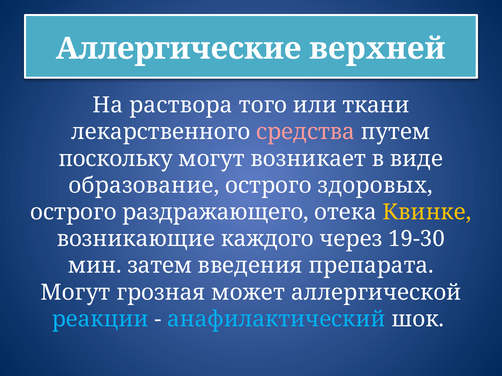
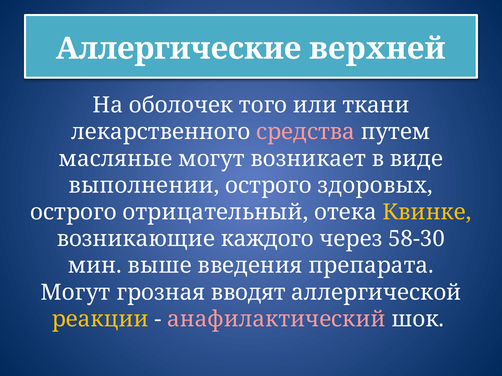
раствора: раствора -> оболочек (181, 105)
поскольку: поскольку -> масляные (116, 159)
образование: образование -> выполнении (144, 186)
раздражающего: раздражающего -> отрицательный (215, 212)
19-30: 19-30 -> 58-30 (416, 239)
затем: затем -> выше (160, 266)
может: может -> вводят (248, 293)
реакции colour: light blue -> yellow (100, 320)
анафилактический colour: light blue -> pink (276, 320)
